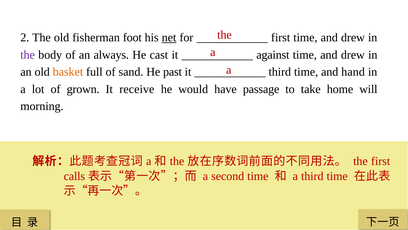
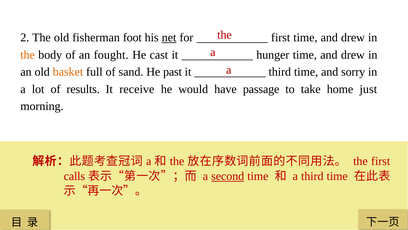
the colour: purple -> orange (28, 55)
always: always -> fought (111, 55)
against: against -> hunger (273, 55)
hand: hand -> sorry (353, 72)
grown: grown -> results (83, 89)
will: will -> just (368, 89)
second underline: none -> present (228, 176)
